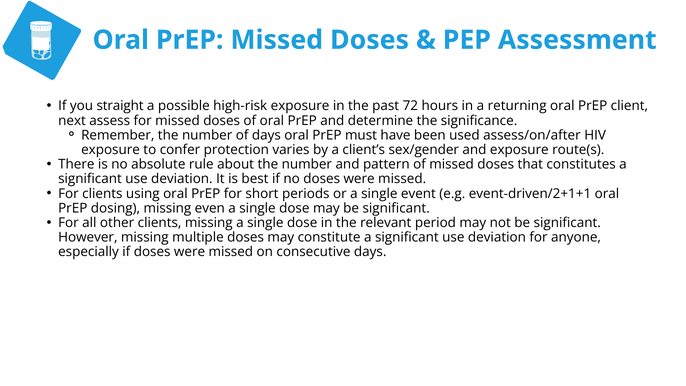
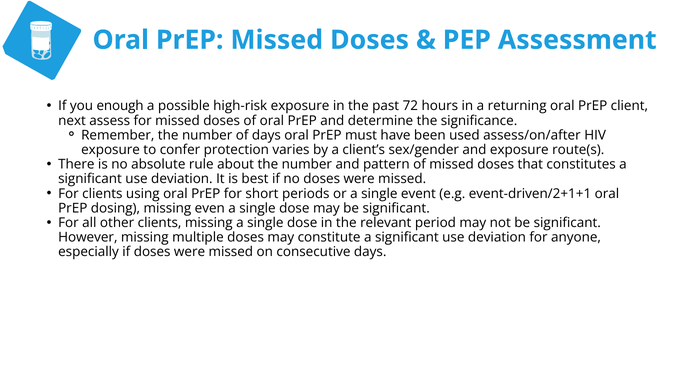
straight: straight -> enough (120, 106)
